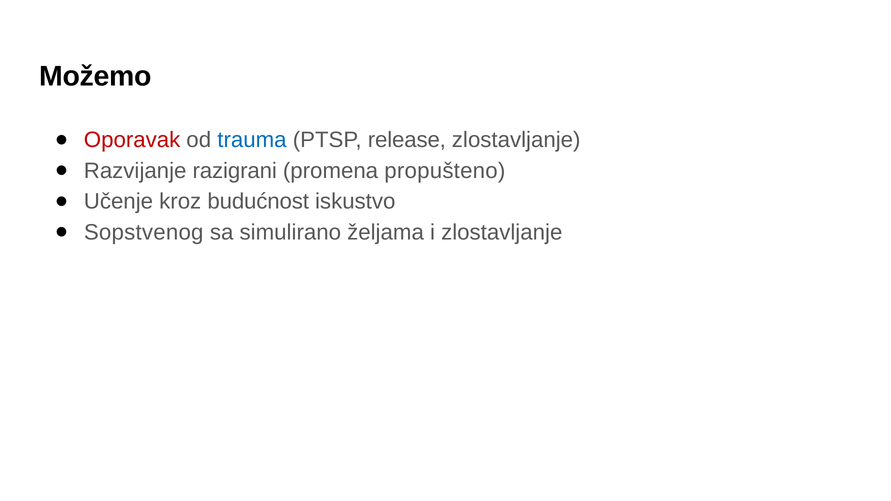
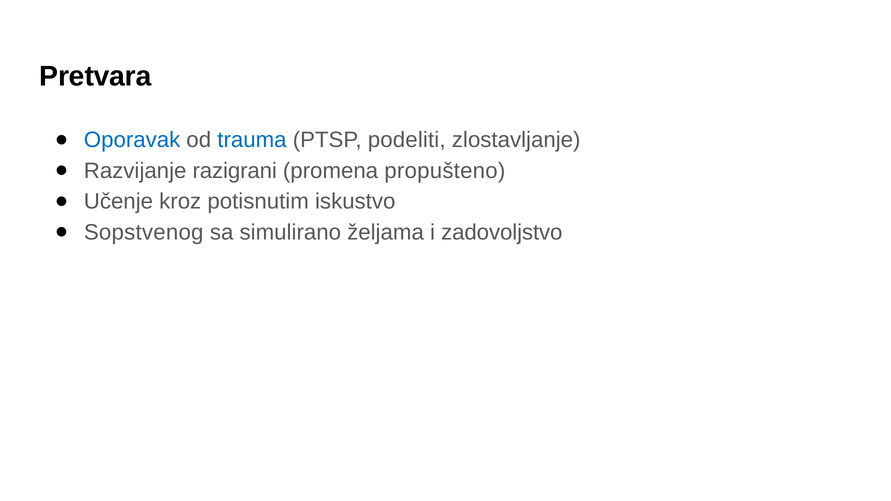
Možemo: Možemo -> Pretvara (95, 76)
Oporavak colour: red -> blue (132, 140)
release: release -> podeliti (407, 140)
budućnost: budućnost -> potisnutim (258, 202)
i zlostavljanje: zlostavljanje -> zadovoljstvo (502, 232)
